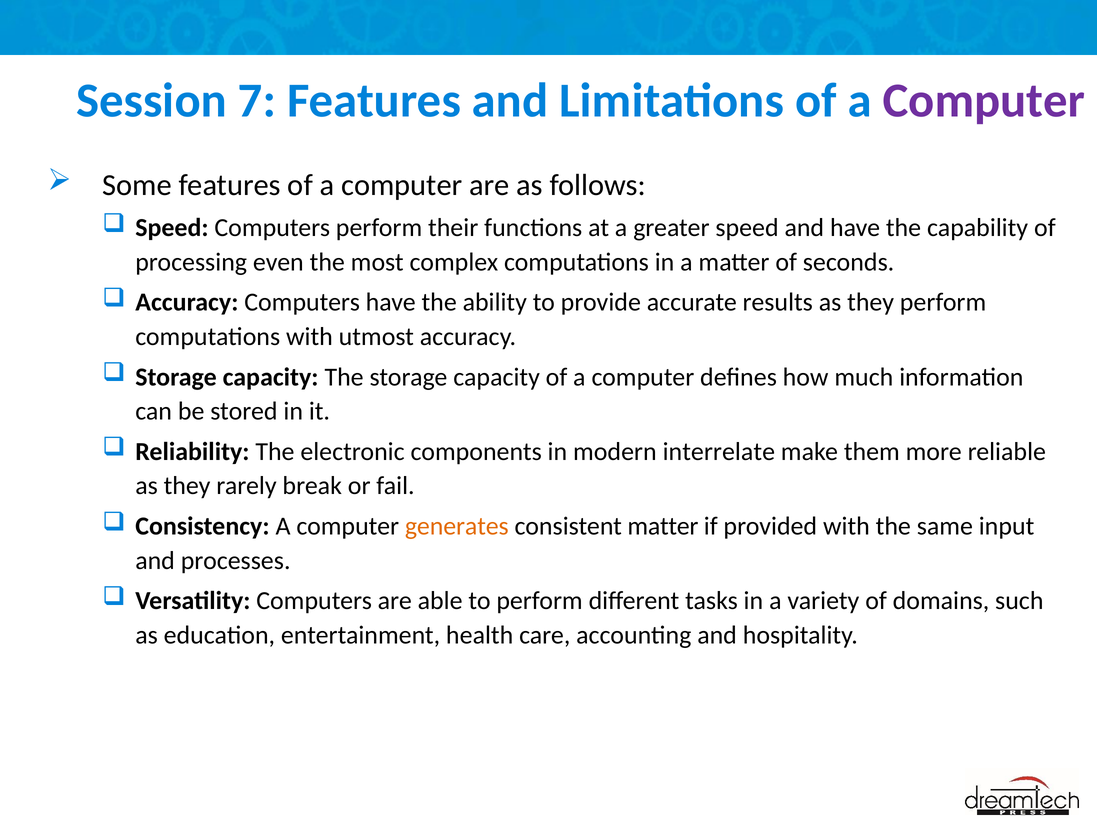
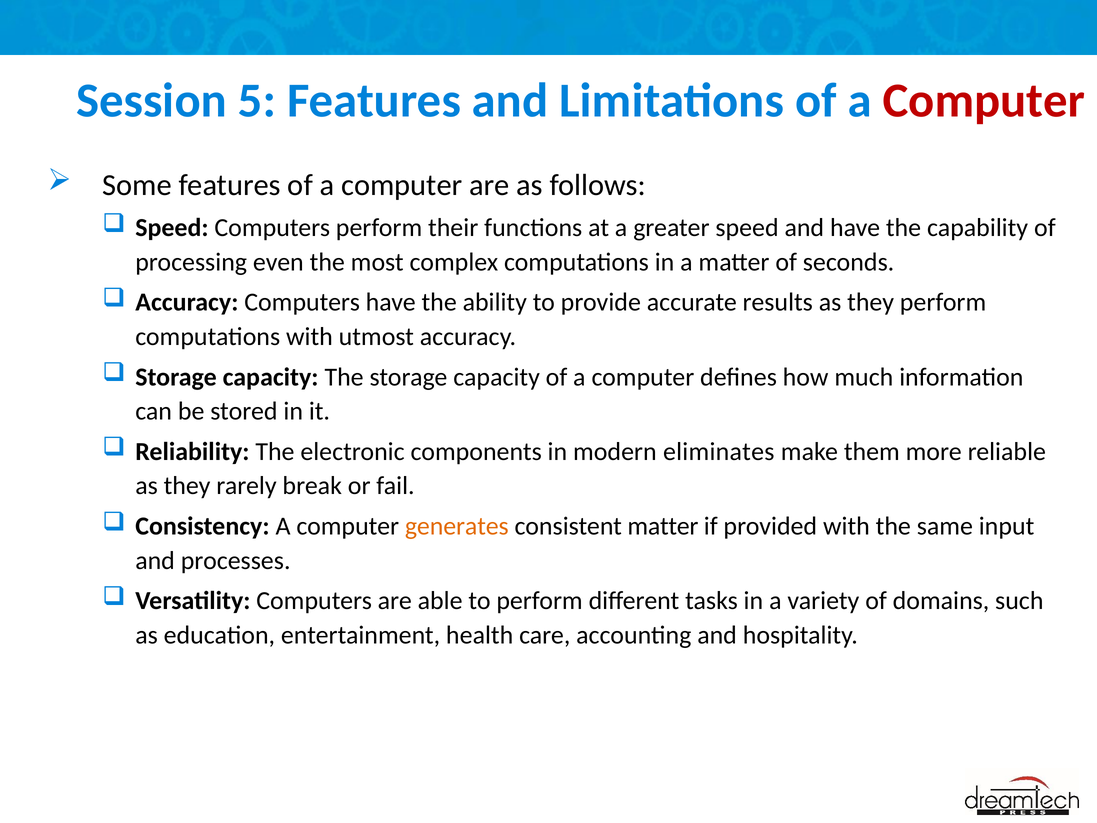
7: 7 -> 5 (257, 101)
Computer colour: purple -> red (984, 101)
interrelate: interrelate -> eliminates (719, 451)
